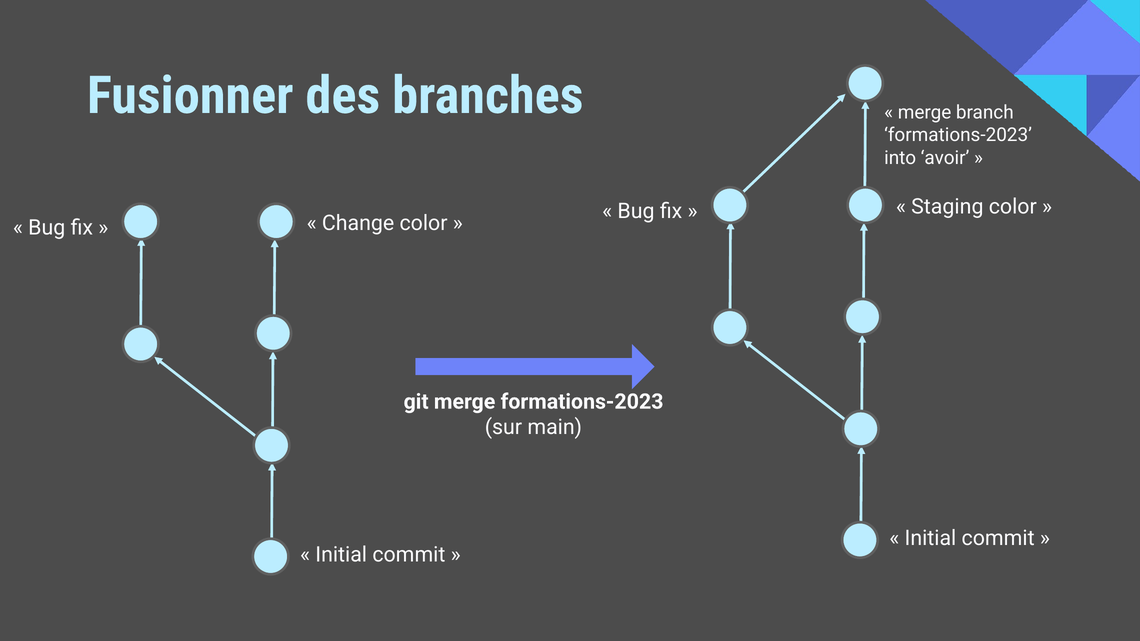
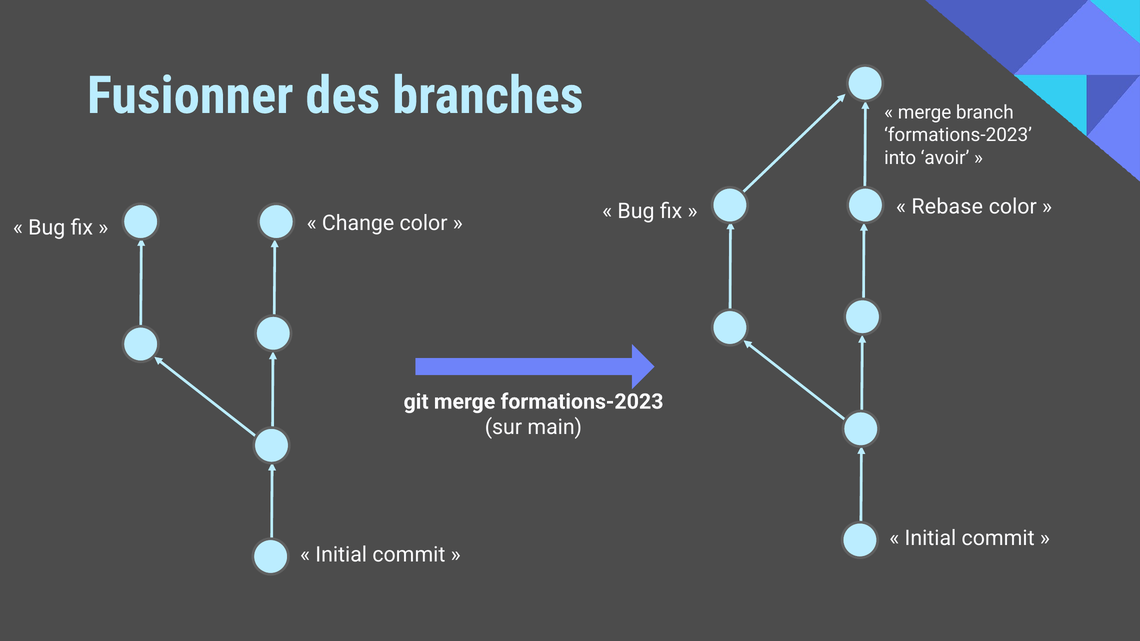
Staging: Staging -> Rebase (947, 207)
